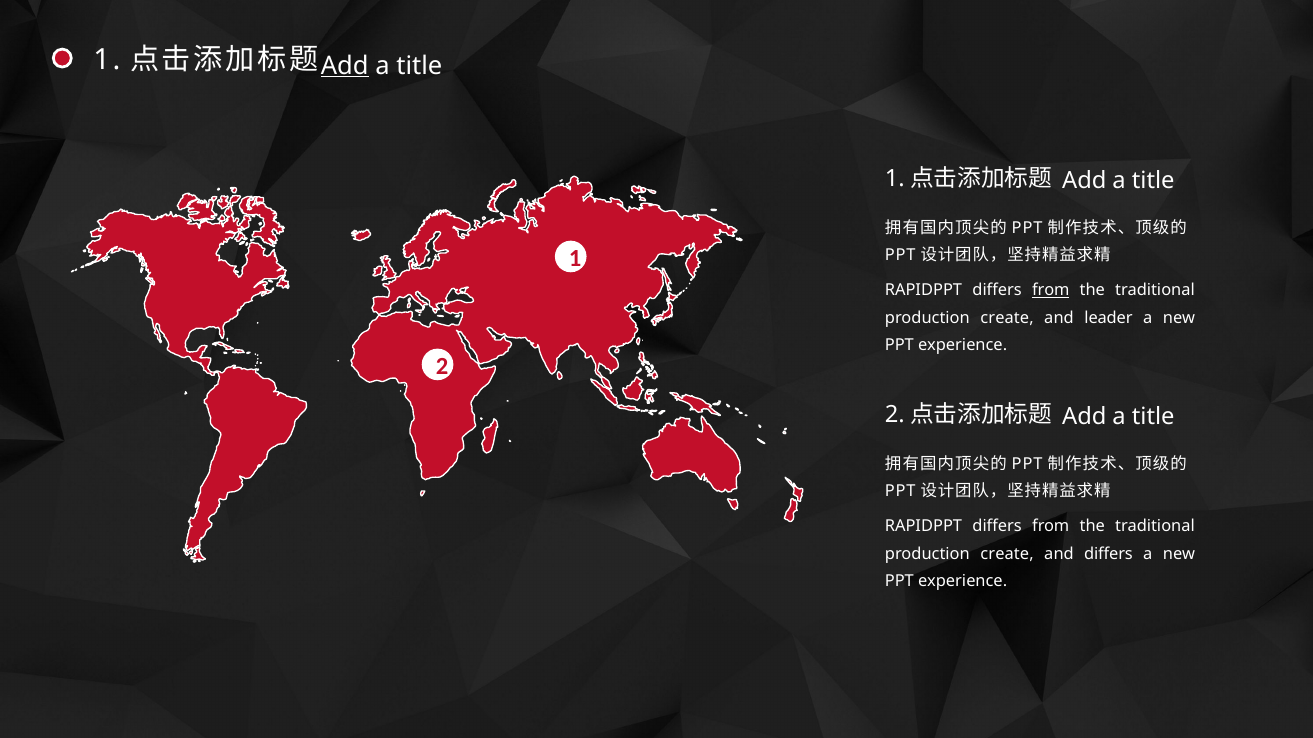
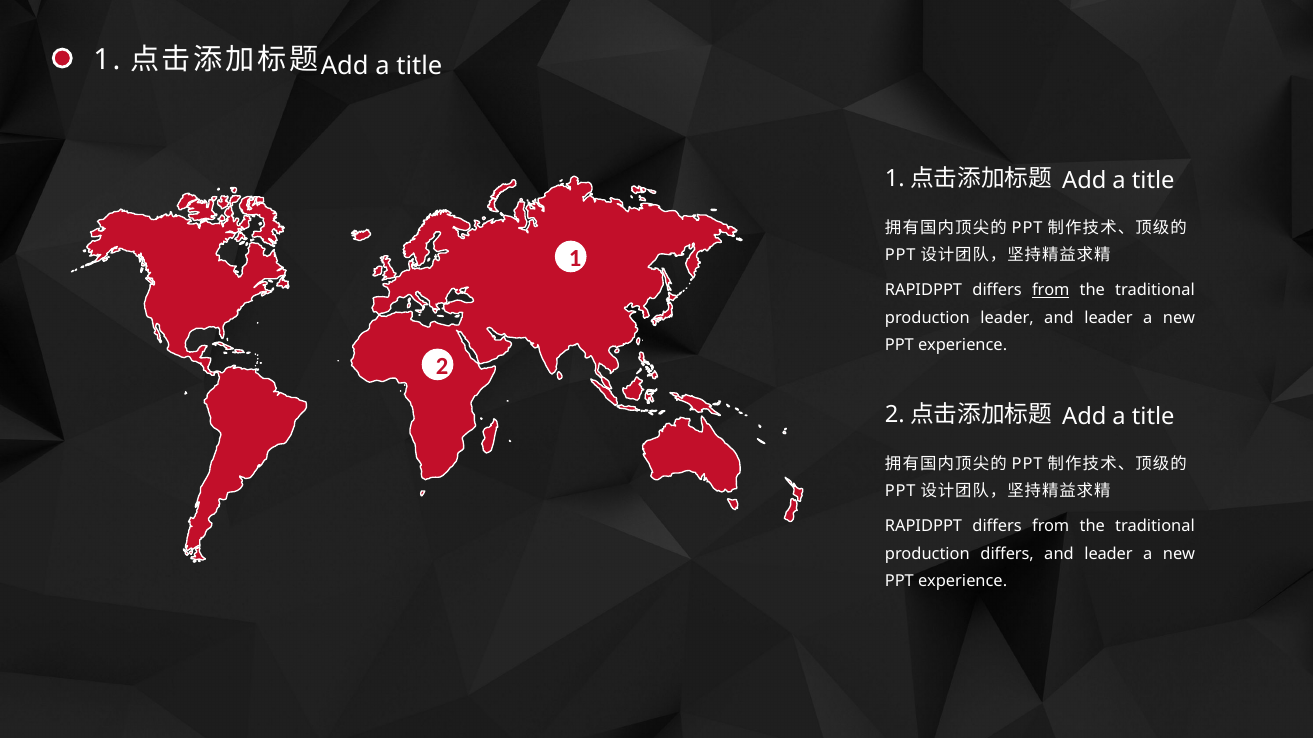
Add underline: present -> none (345, 66)
create: create -> leader (1007, 318)
create: create -> differs (1007, 554)
differs: differs -> leader (1109, 554)
